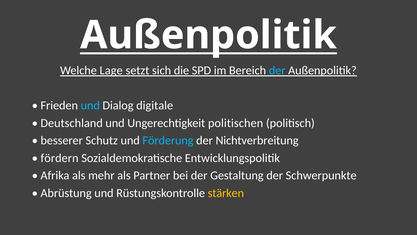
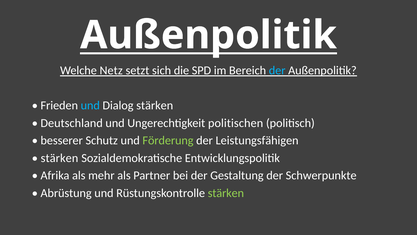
Lage: Lage -> Netz (111, 70)
Dialog digitale: digitale -> stärken (155, 105)
Förderung colour: light blue -> light green (168, 140)
Nichtverbreitung: Nichtverbreitung -> Leistungsfähigen (257, 140)
fördern: fördern -> stärken (60, 158)
stärken colour: yellow -> light green (226, 193)
